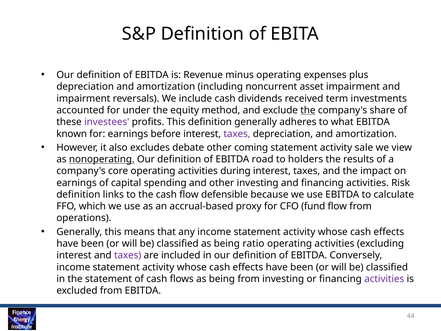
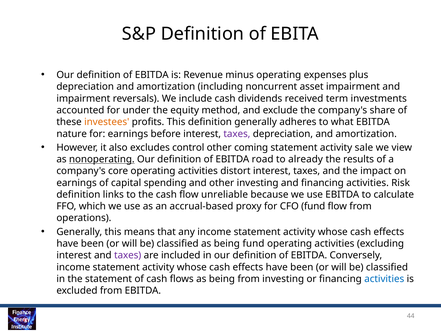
the underline: present -> none (308, 110)
investees colour: purple -> orange (107, 122)
known: known -> nature (72, 134)
debate: debate -> control (188, 147)
holders: holders -> already (306, 159)
during: during -> distort (235, 171)
defensible: defensible -> unreliable (225, 194)
being ratio: ratio -> fund (253, 243)
activities colour: purple -> blue (384, 279)
